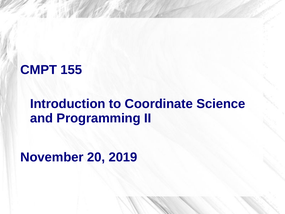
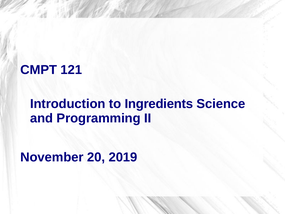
155: 155 -> 121 (71, 70)
Coordinate: Coordinate -> Ingredients (159, 104)
